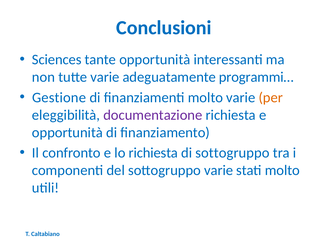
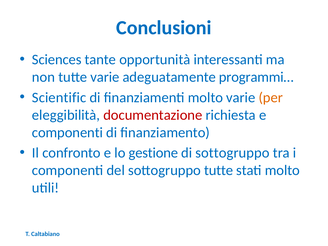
Gestione: Gestione -> Scientific (59, 97)
documentazione colour: purple -> red (153, 115)
opportunità: opportunità -> componenti (67, 132)
lo richiesta: richiesta -> gestione (153, 153)
sottogruppo varie: varie -> tutte (219, 170)
